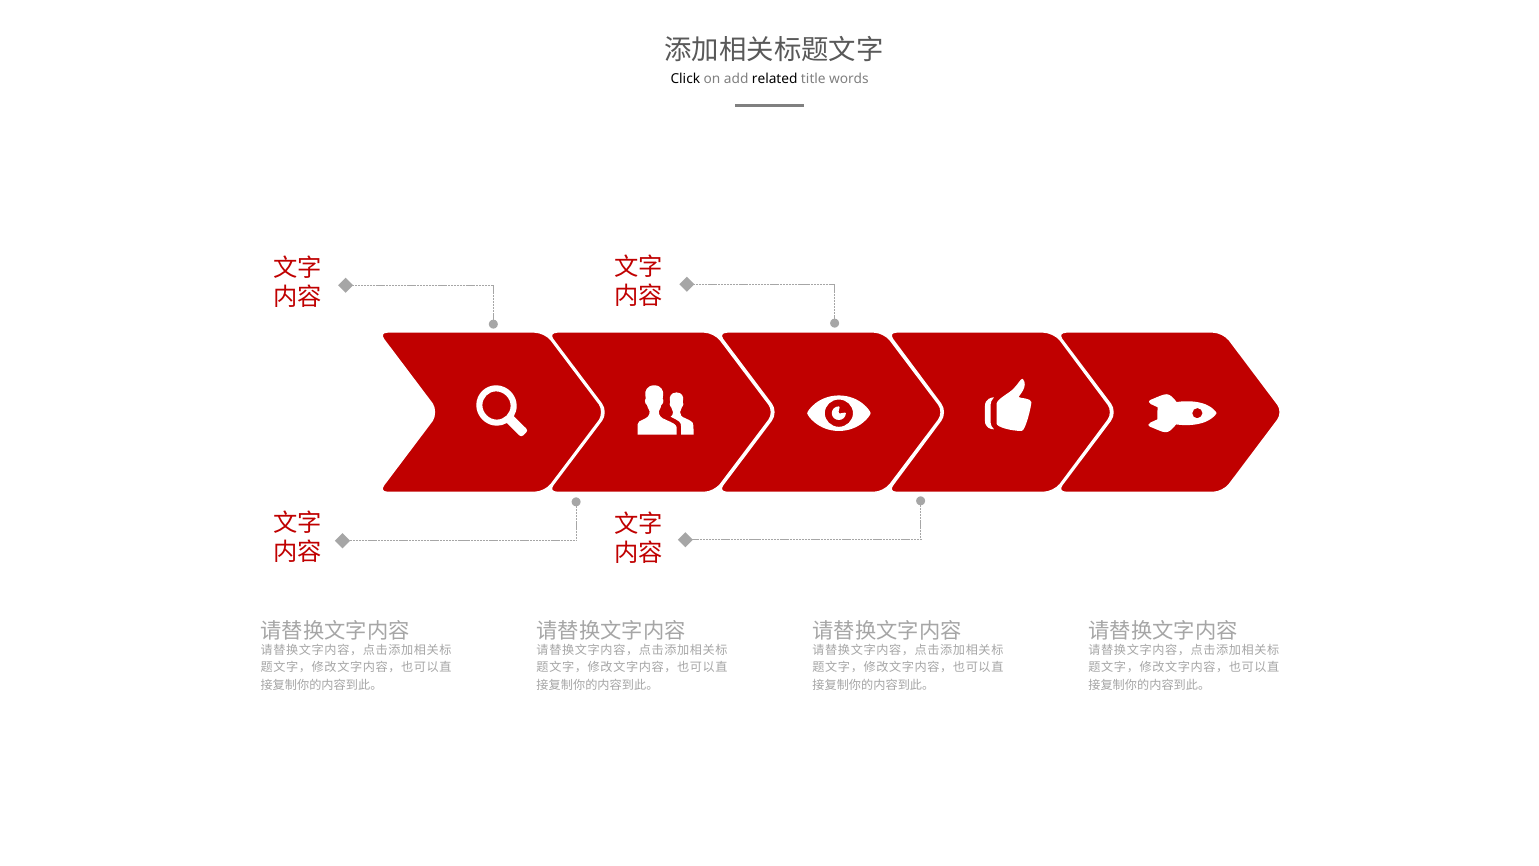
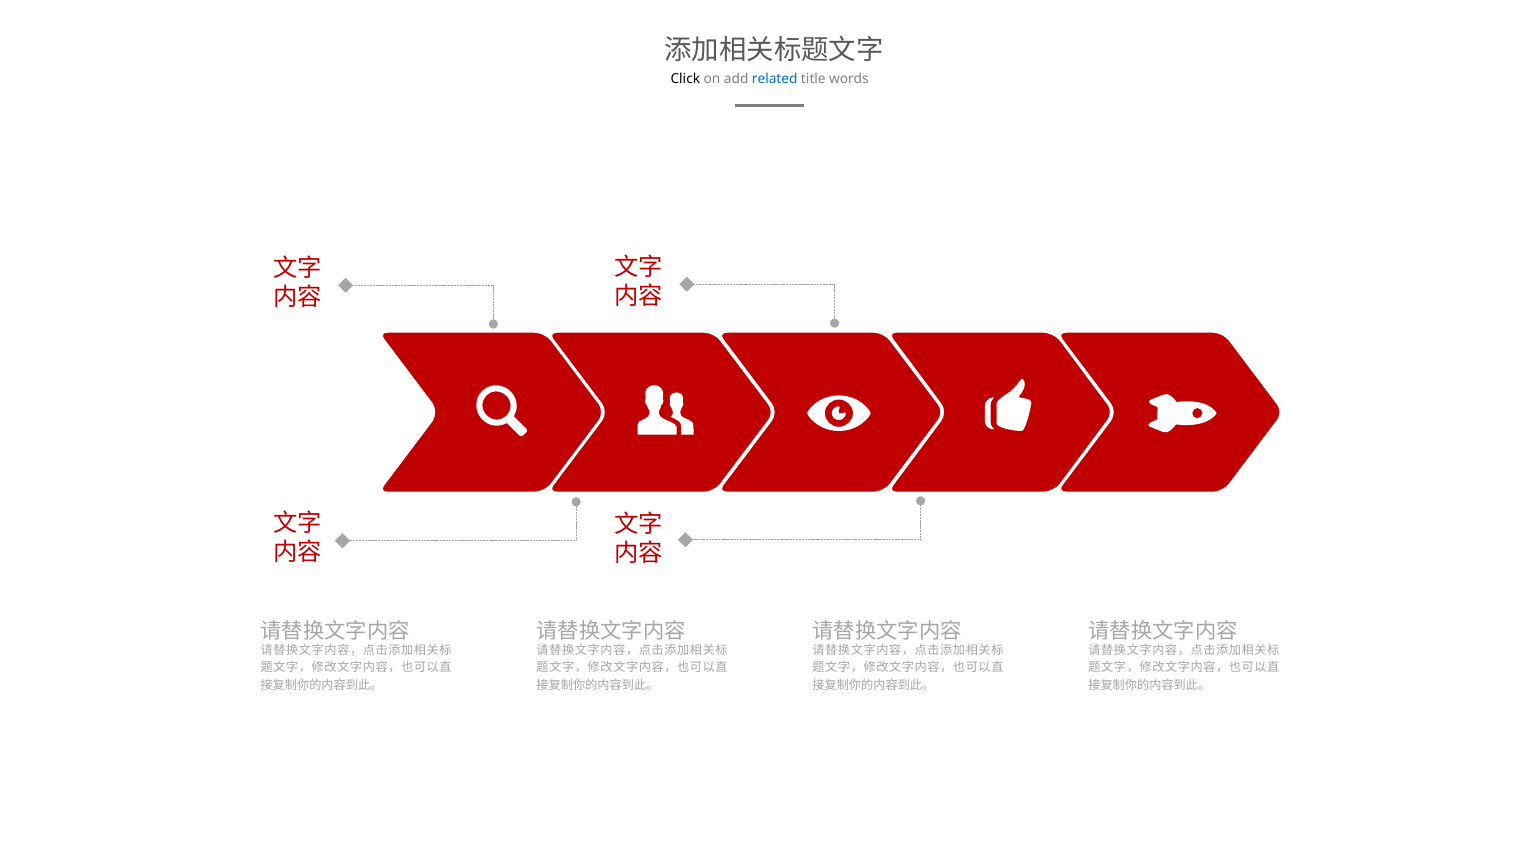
related colour: black -> blue (775, 79)
